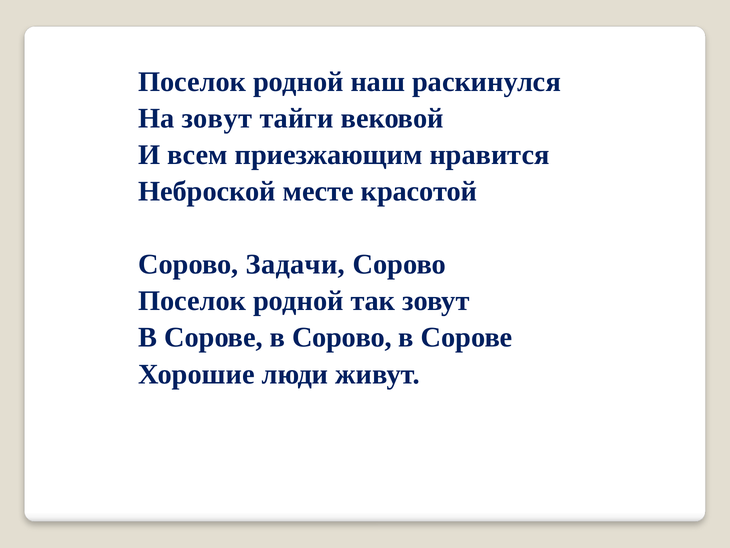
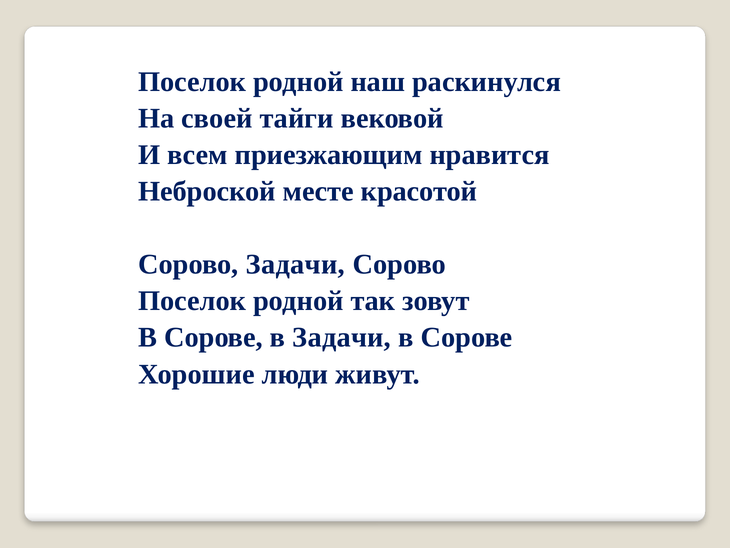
На зовут: зовут -> своей (217, 118)
в Сорово: Сорово -> Задачи (342, 337)
